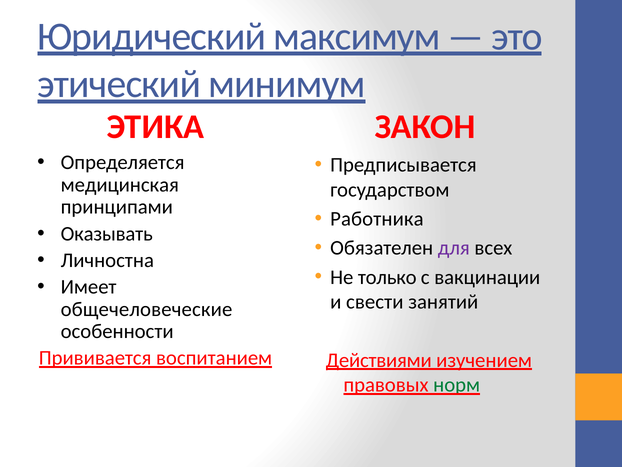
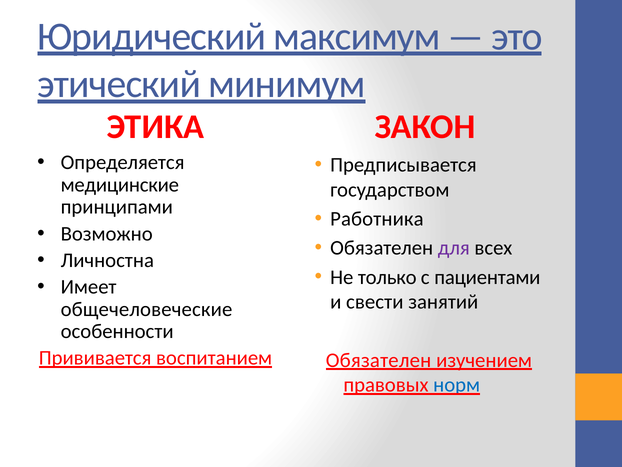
медицинская: медицинская -> медицинские (120, 185)
Оказывать: Оказывать -> Возможно (107, 233)
вакцинации: вакцинации -> пациентами (487, 277)
Действиями: Действиями -> Обязателен (379, 360)
норм colour: green -> blue (457, 385)
